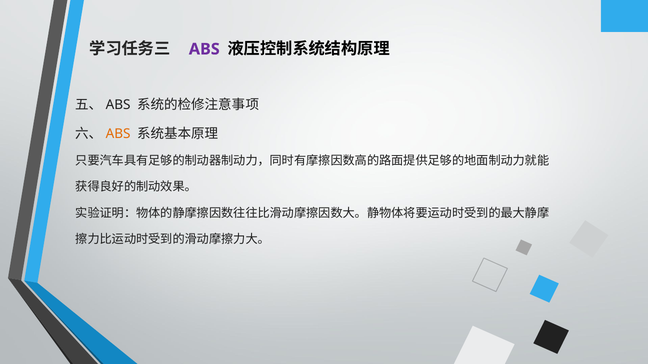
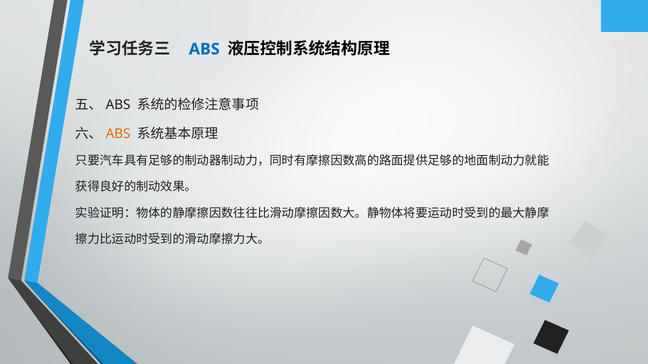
ABS colour: purple -> blue (204, 49)
